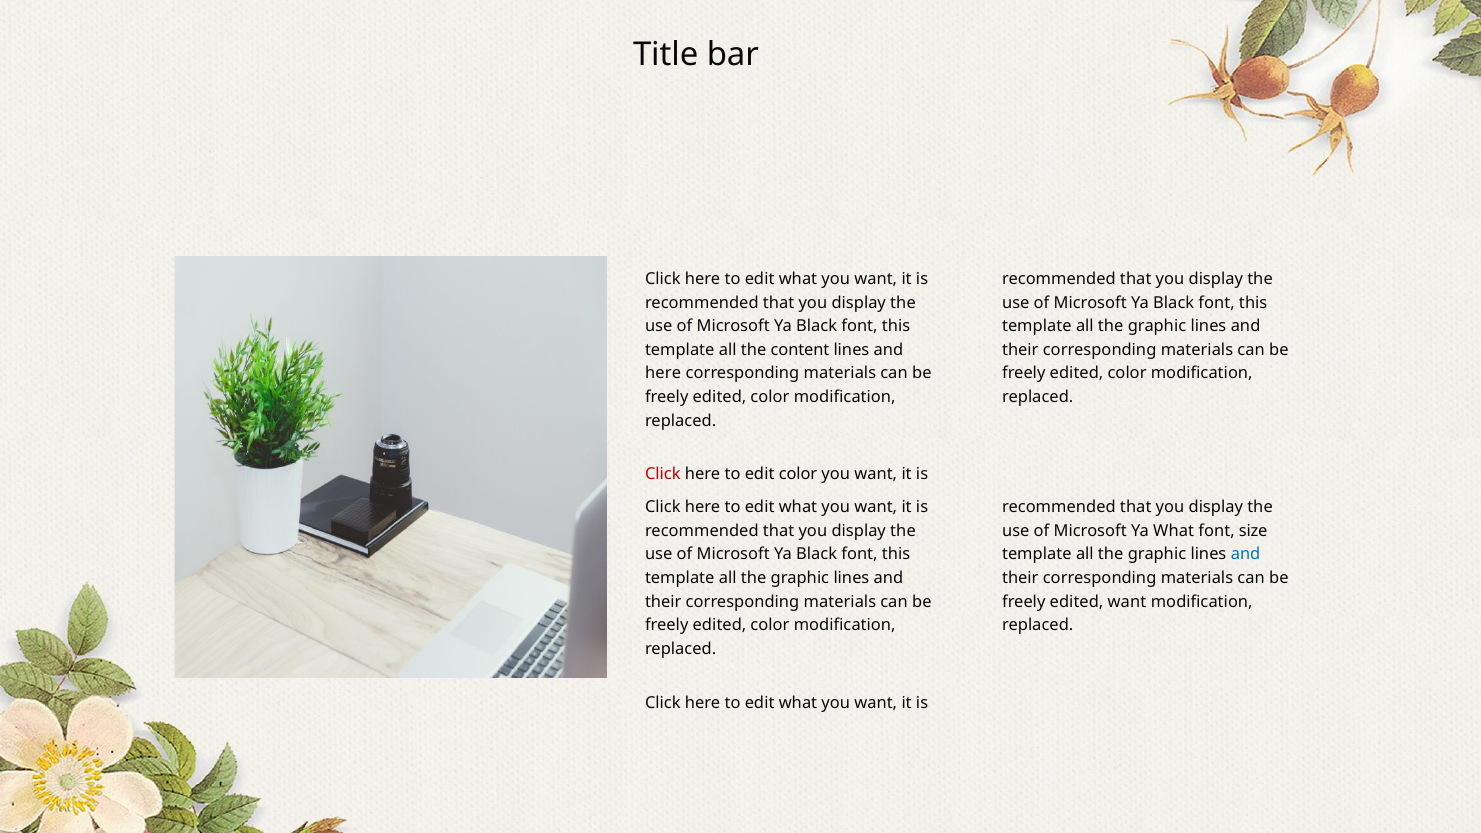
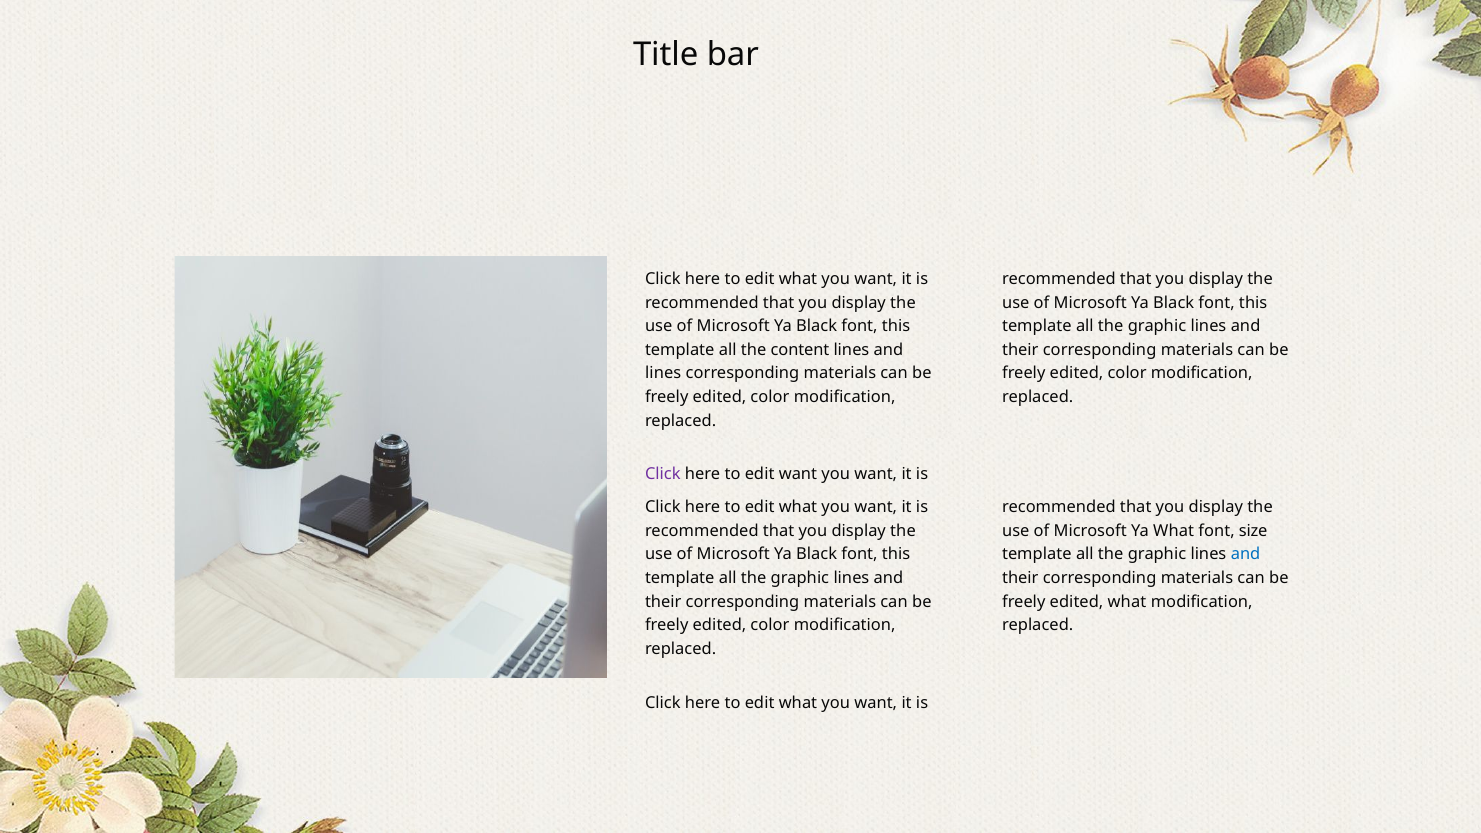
here: here -> lines (663, 374)
Click colour: red -> purple (663, 475)
edit color: color -> want (798, 475)
edited want: want -> what (1127, 602)
